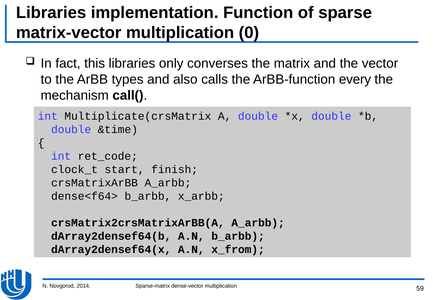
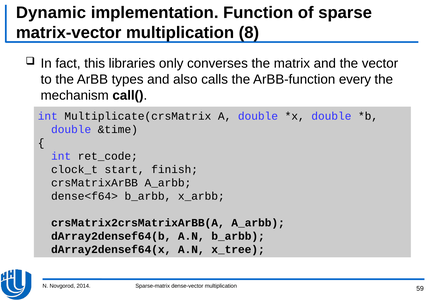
Libraries: Libraries -> Dynamic (51, 13)
0: 0 -> 8 (249, 33)
x_from: x_from -> x_tree (238, 249)
